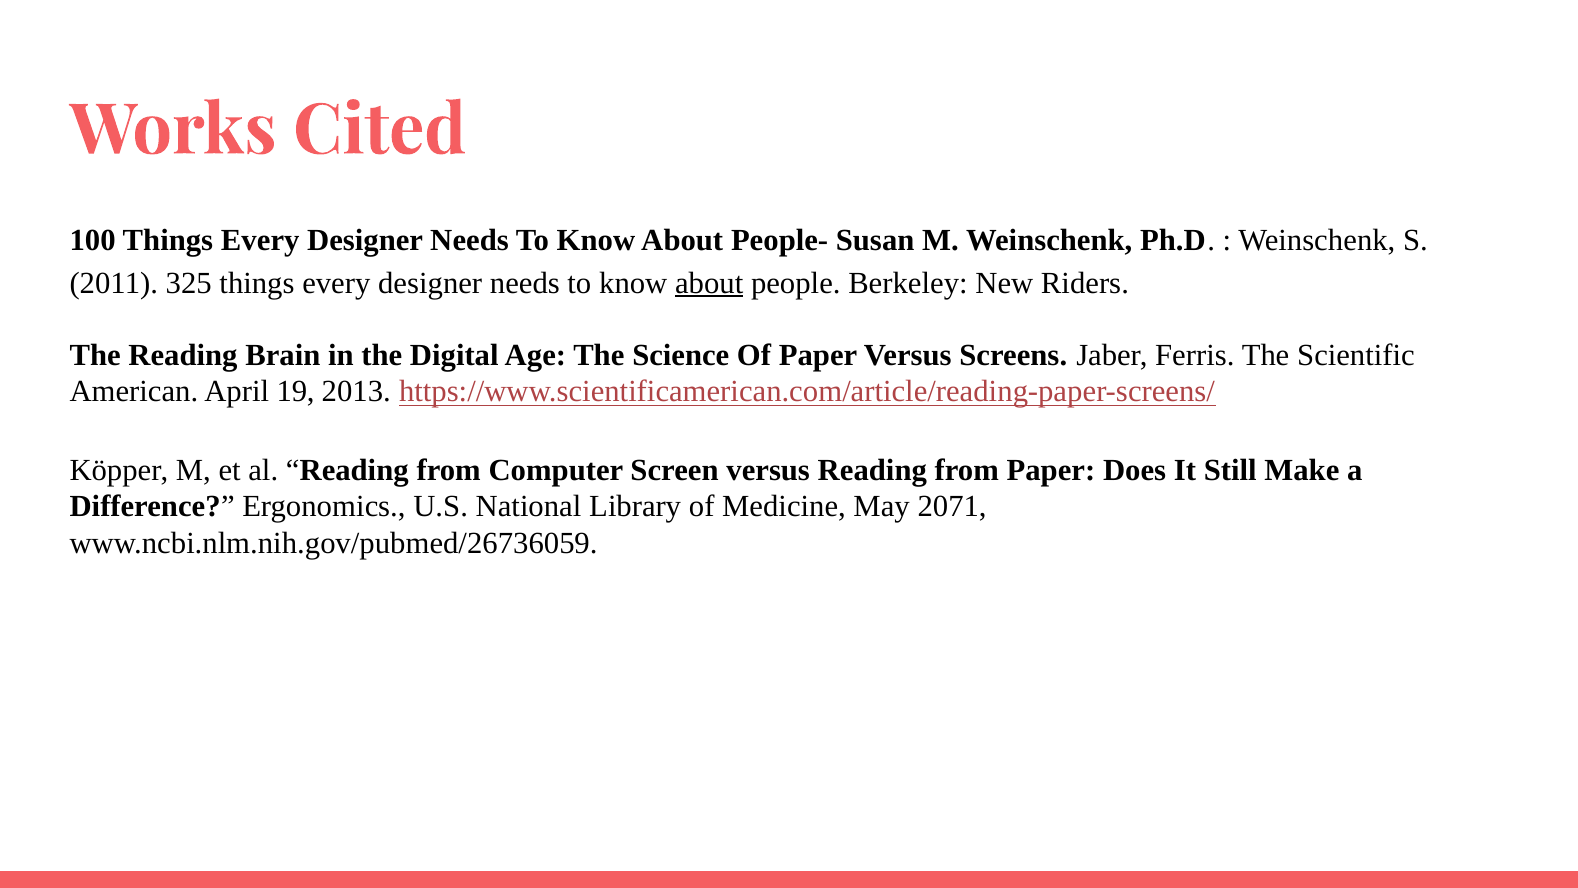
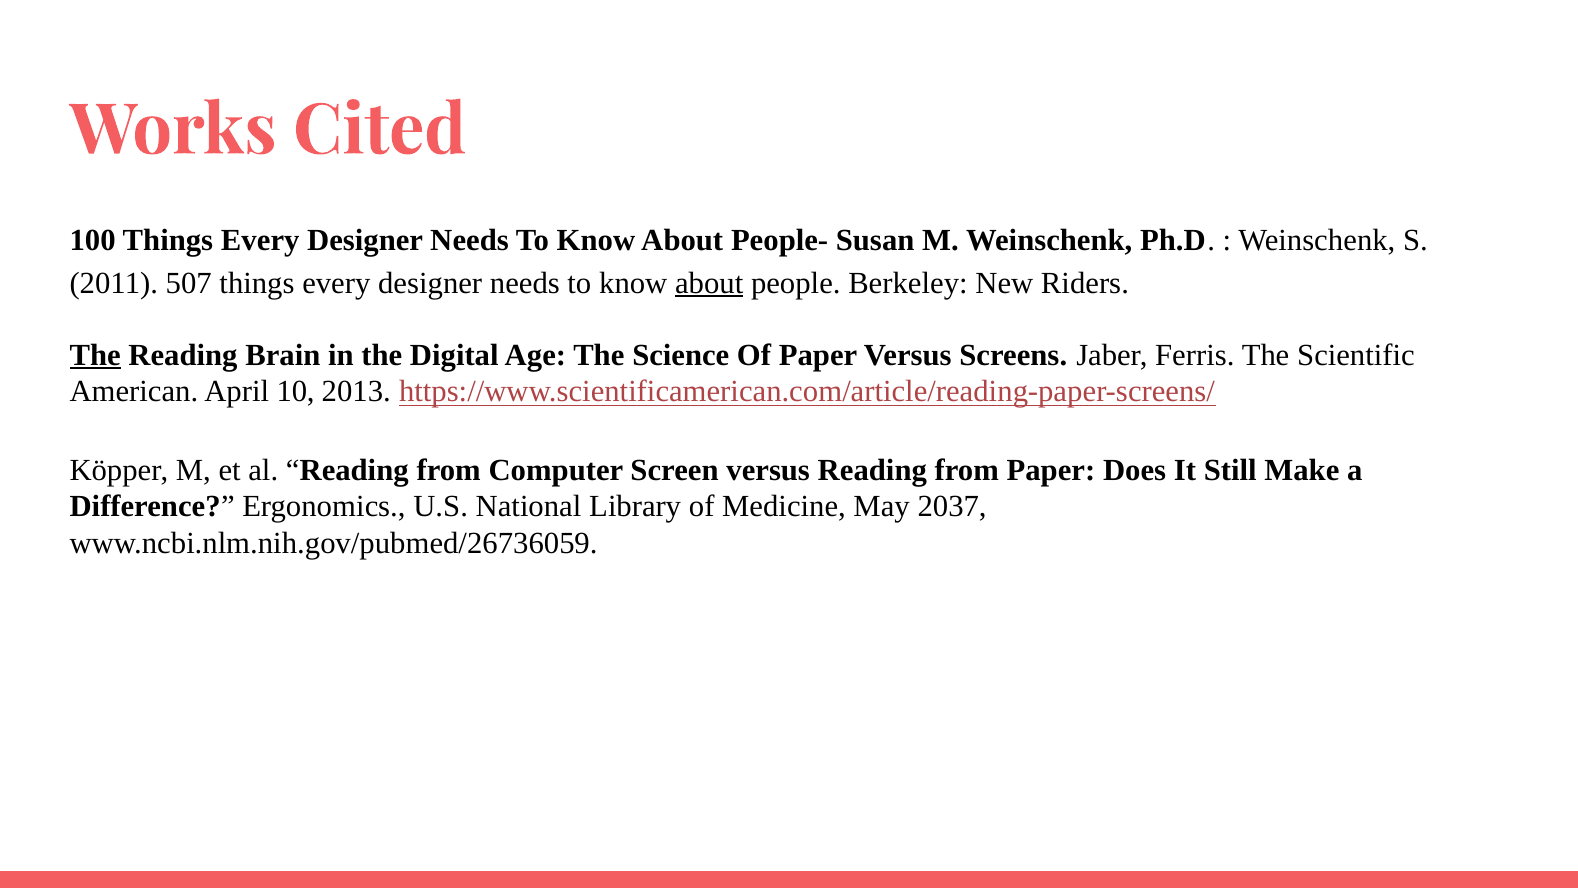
325: 325 -> 507 (189, 283)
The underline: none -> present (95, 355)
19: 19 -> 10 (296, 392)
2071: 2071 -> 2037 (952, 507)
